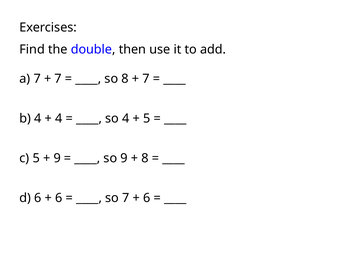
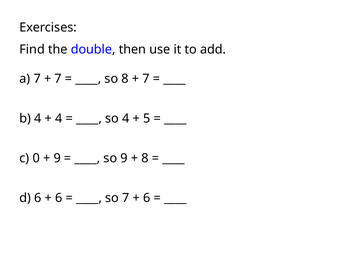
c 5: 5 -> 0 (36, 158)
